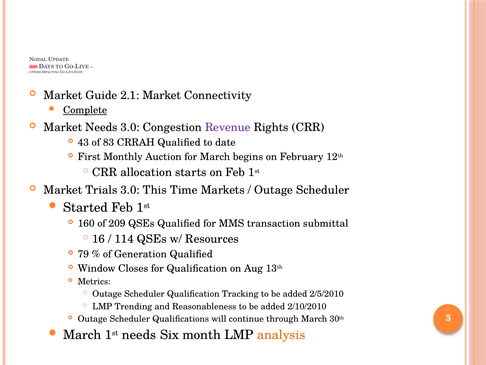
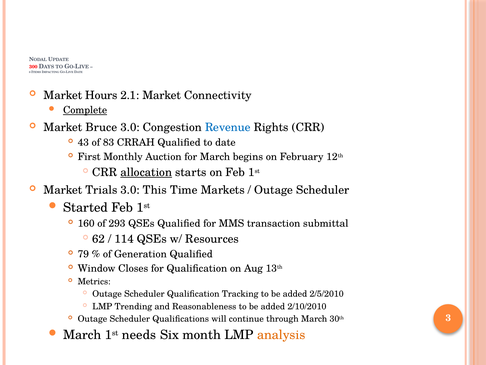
Guide: Guide -> Hours (101, 95)
Market Needs: Needs -> Bruce (101, 127)
Revenue colour: purple -> blue (228, 127)
allocation underline: none -> present (146, 172)
209: 209 -> 293 (117, 223)
16: 16 -> 62 (99, 239)
